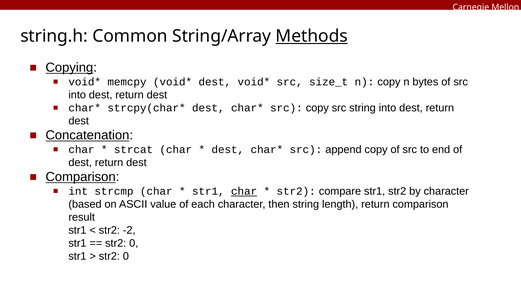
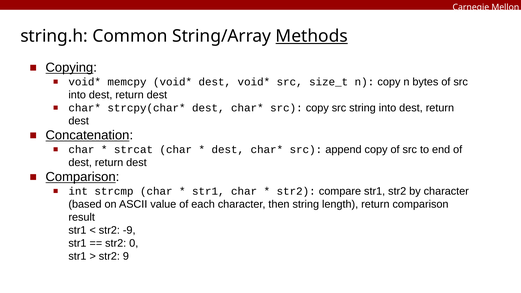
char underline: present -> none (244, 191)
-2: -2 -> -9 (129, 230)
0: 0 -> 9 (126, 256)
